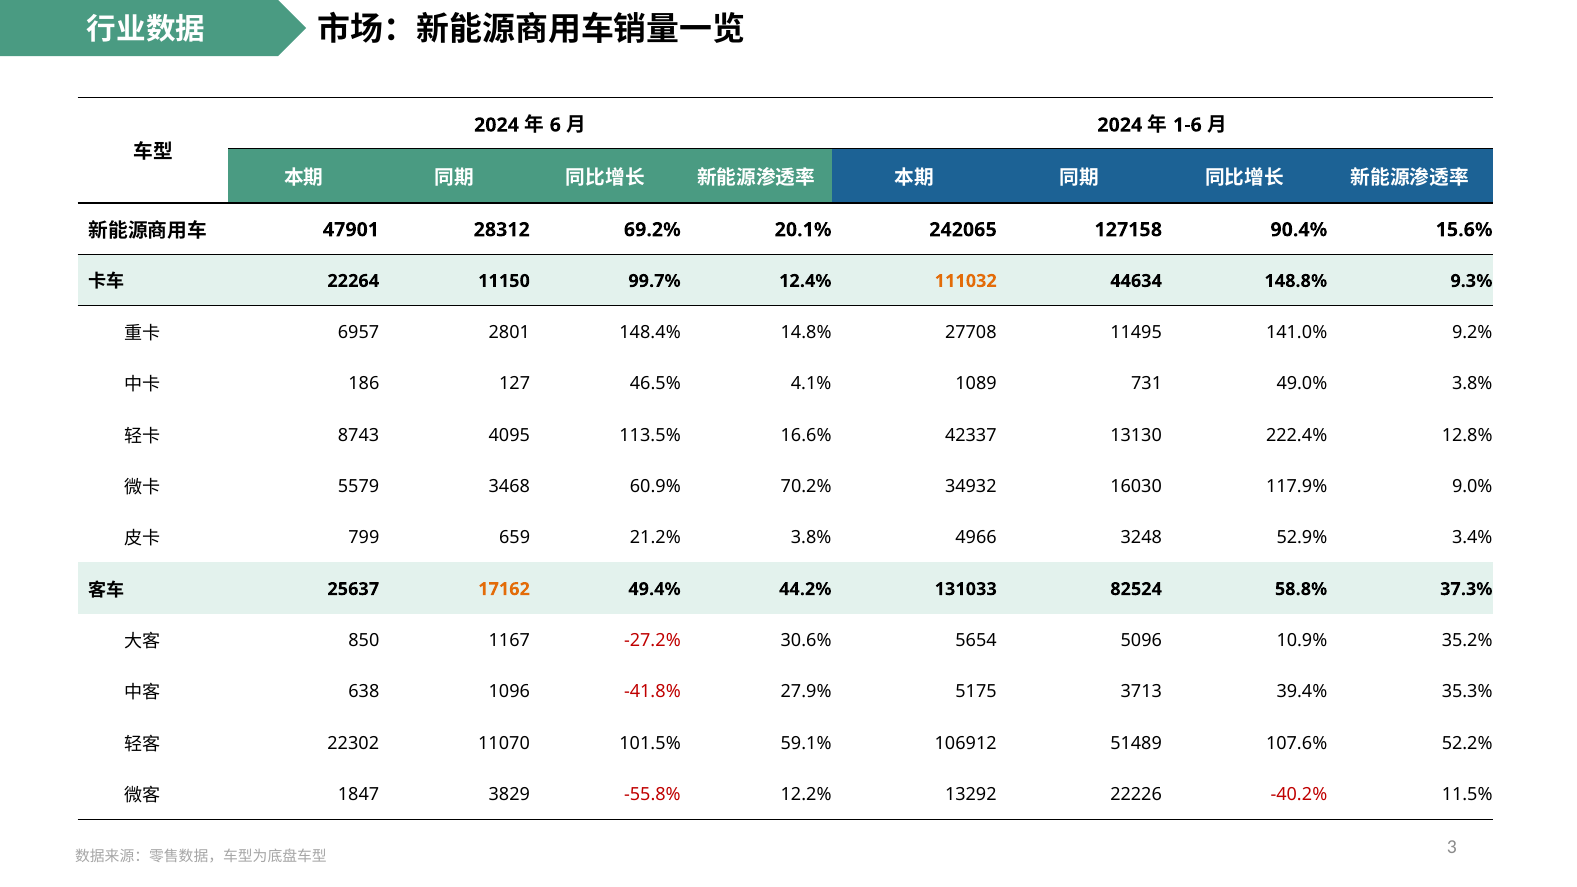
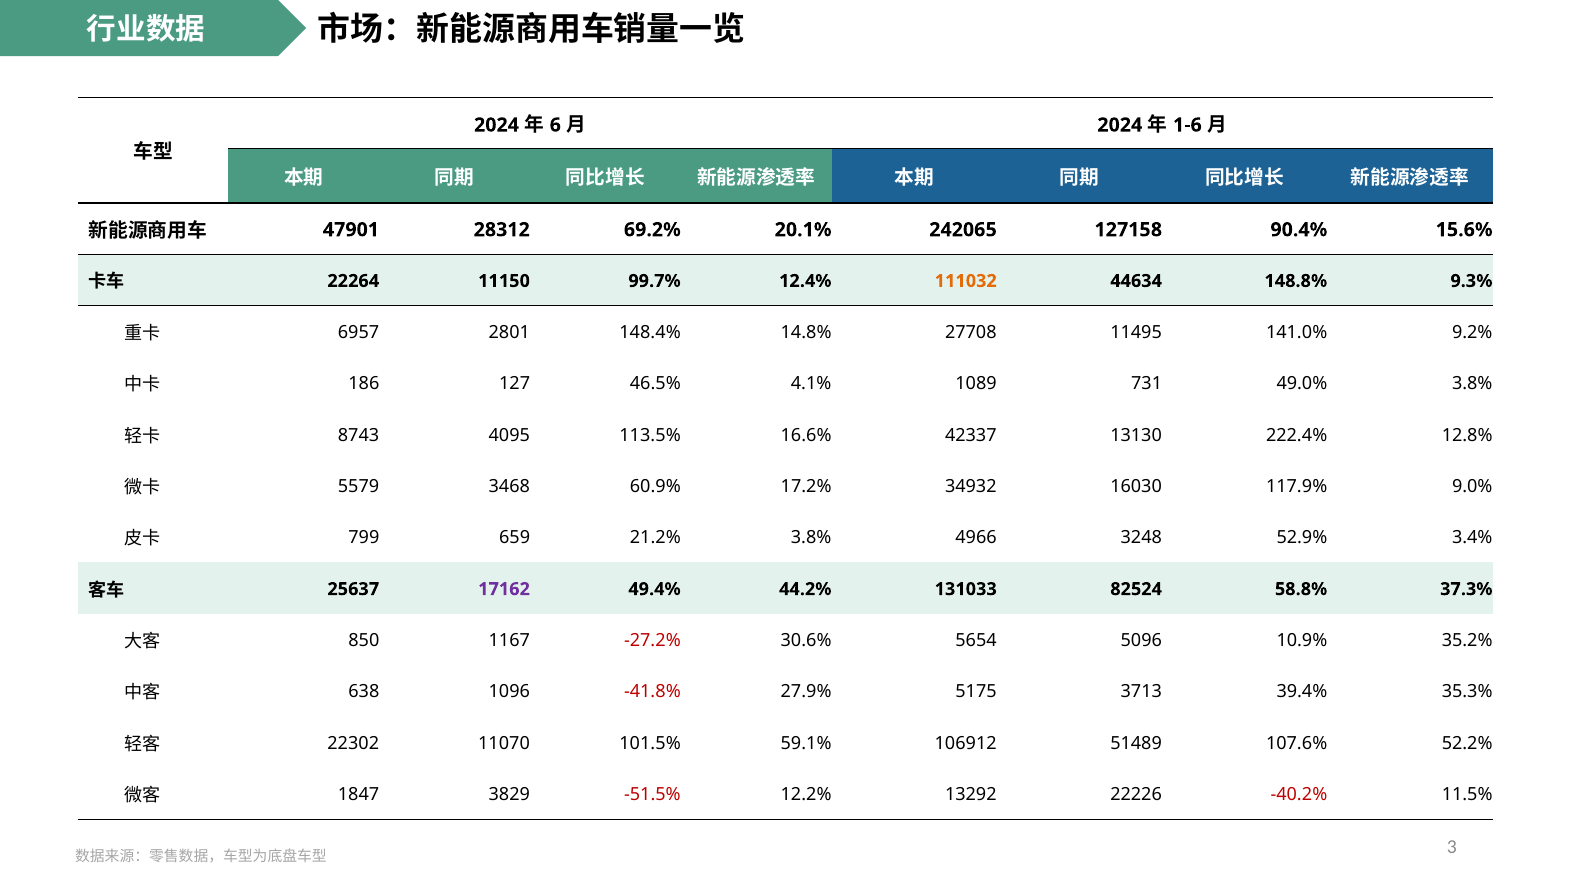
70.2%: 70.2% -> 17.2% (806, 486)
17162 colour: orange -> purple (504, 589)
-55.8%: -55.8% -> -51.5% (652, 795)
